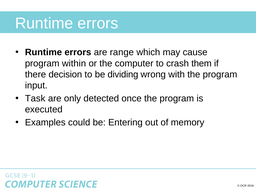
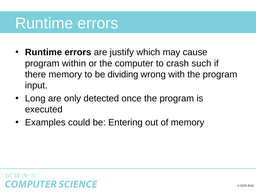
range: range -> justify (122, 52)
them: them -> such (201, 63)
there decision: decision -> memory (65, 74)
Task: Task -> Long (35, 98)
